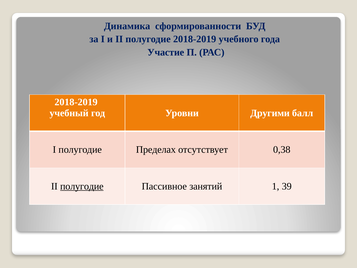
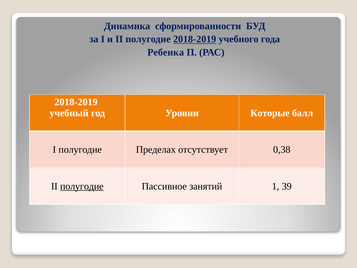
2018-2019 underline: none -> present (195, 39)
Участие: Участие -> Ребенка (166, 52)
Другими: Другими -> Которые (270, 113)
